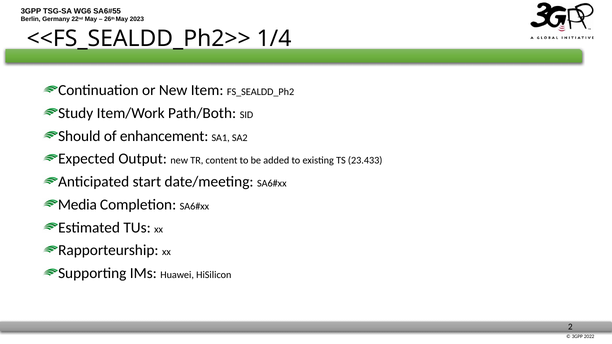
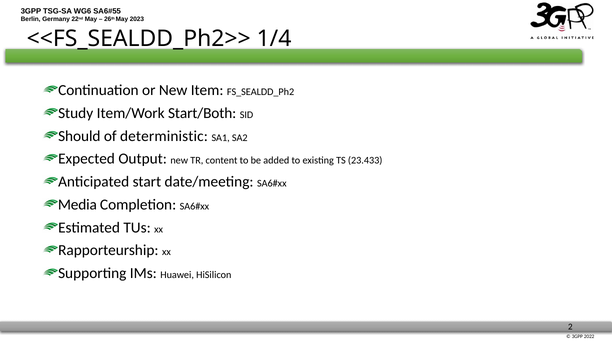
Path/Both: Path/Both -> Start/Both (202, 113)
enhancement: enhancement -> deterministic (164, 136)
